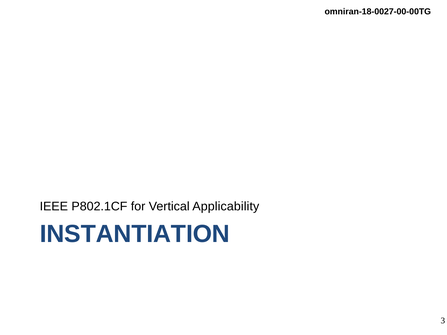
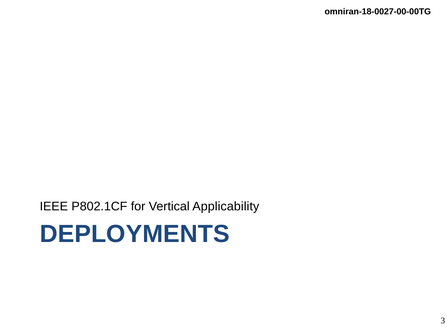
INSTANTIATION: INSTANTIATION -> DEPLOYMENTS (135, 234)
